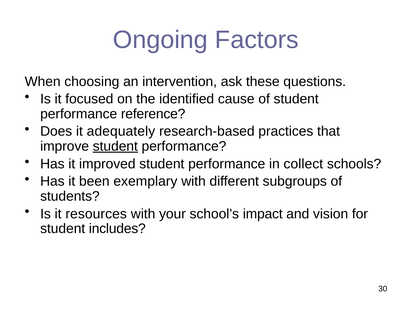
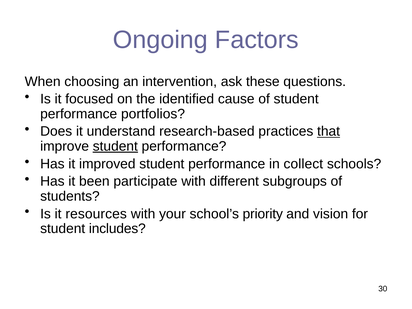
reference: reference -> portfolios (153, 114)
adequately: adequately -> understand (121, 131)
that underline: none -> present (329, 131)
exemplary: exemplary -> participate (145, 181)
impact: impact -> priority (263, 214)
